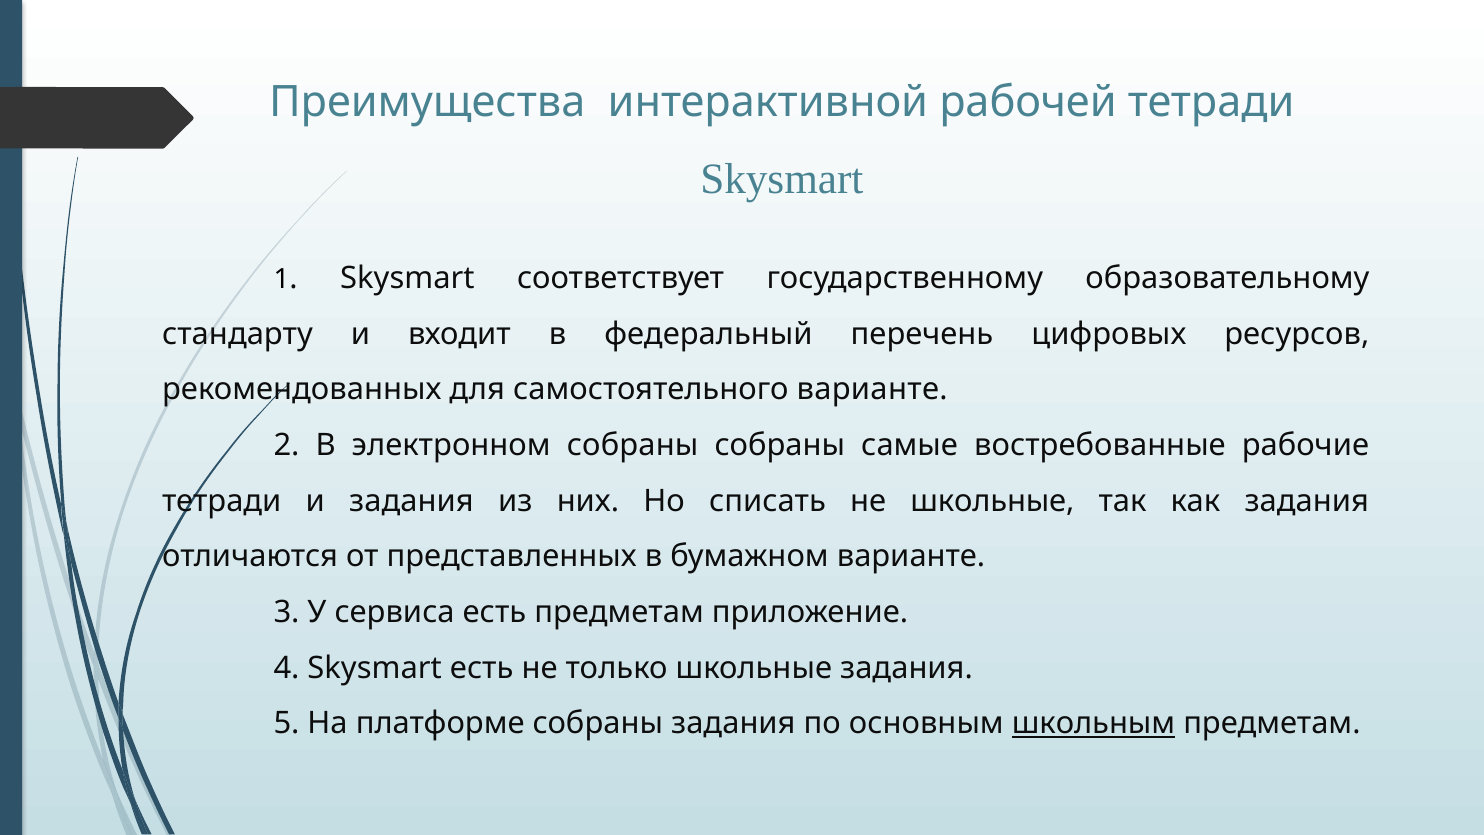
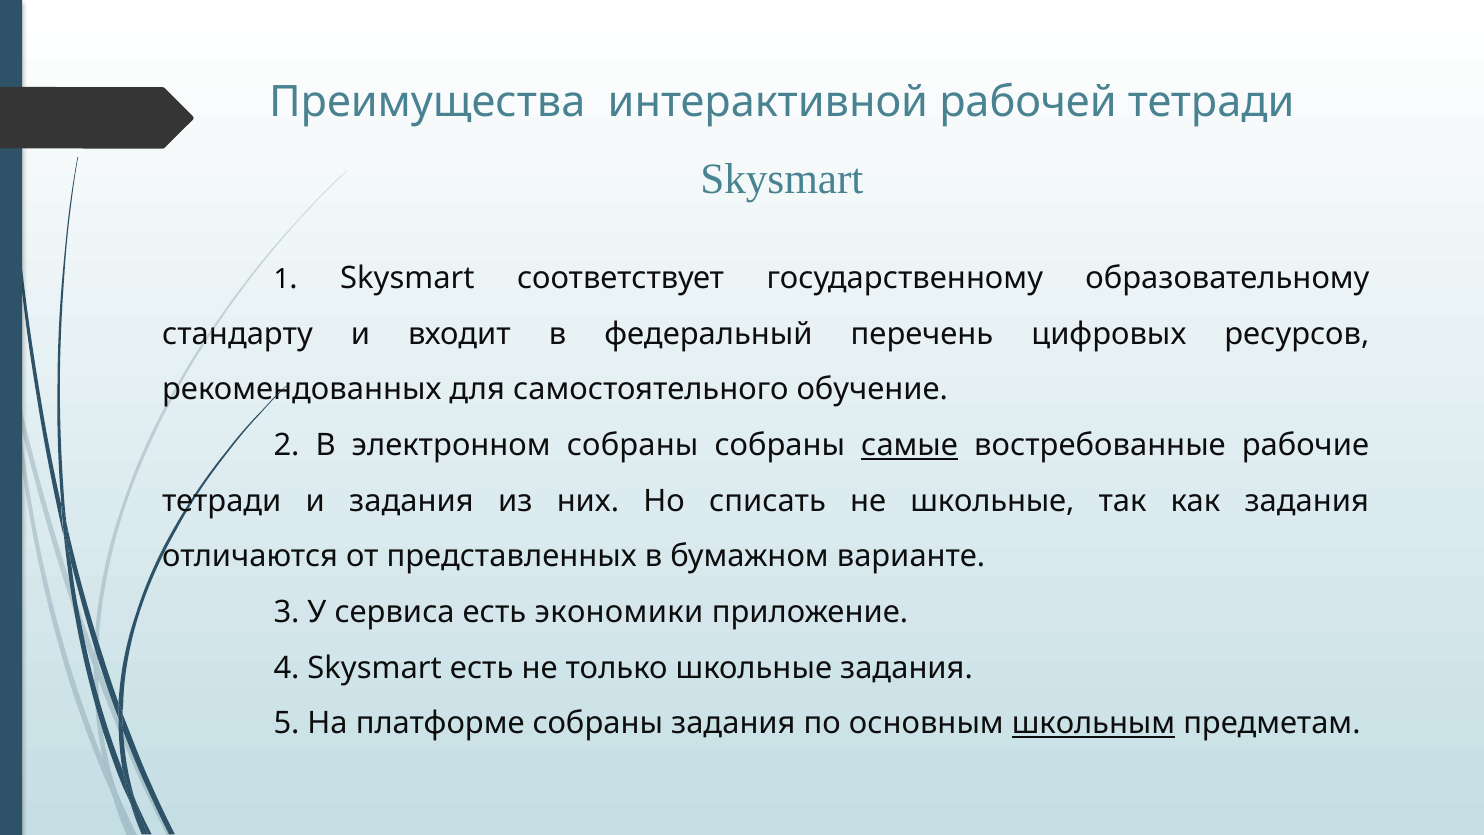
самостоятельного варианте: варианте -> обучение (872, 390)
самые underline: none -> present (910, 445)
есть предметам: предметам -> экономики (619, 612)
